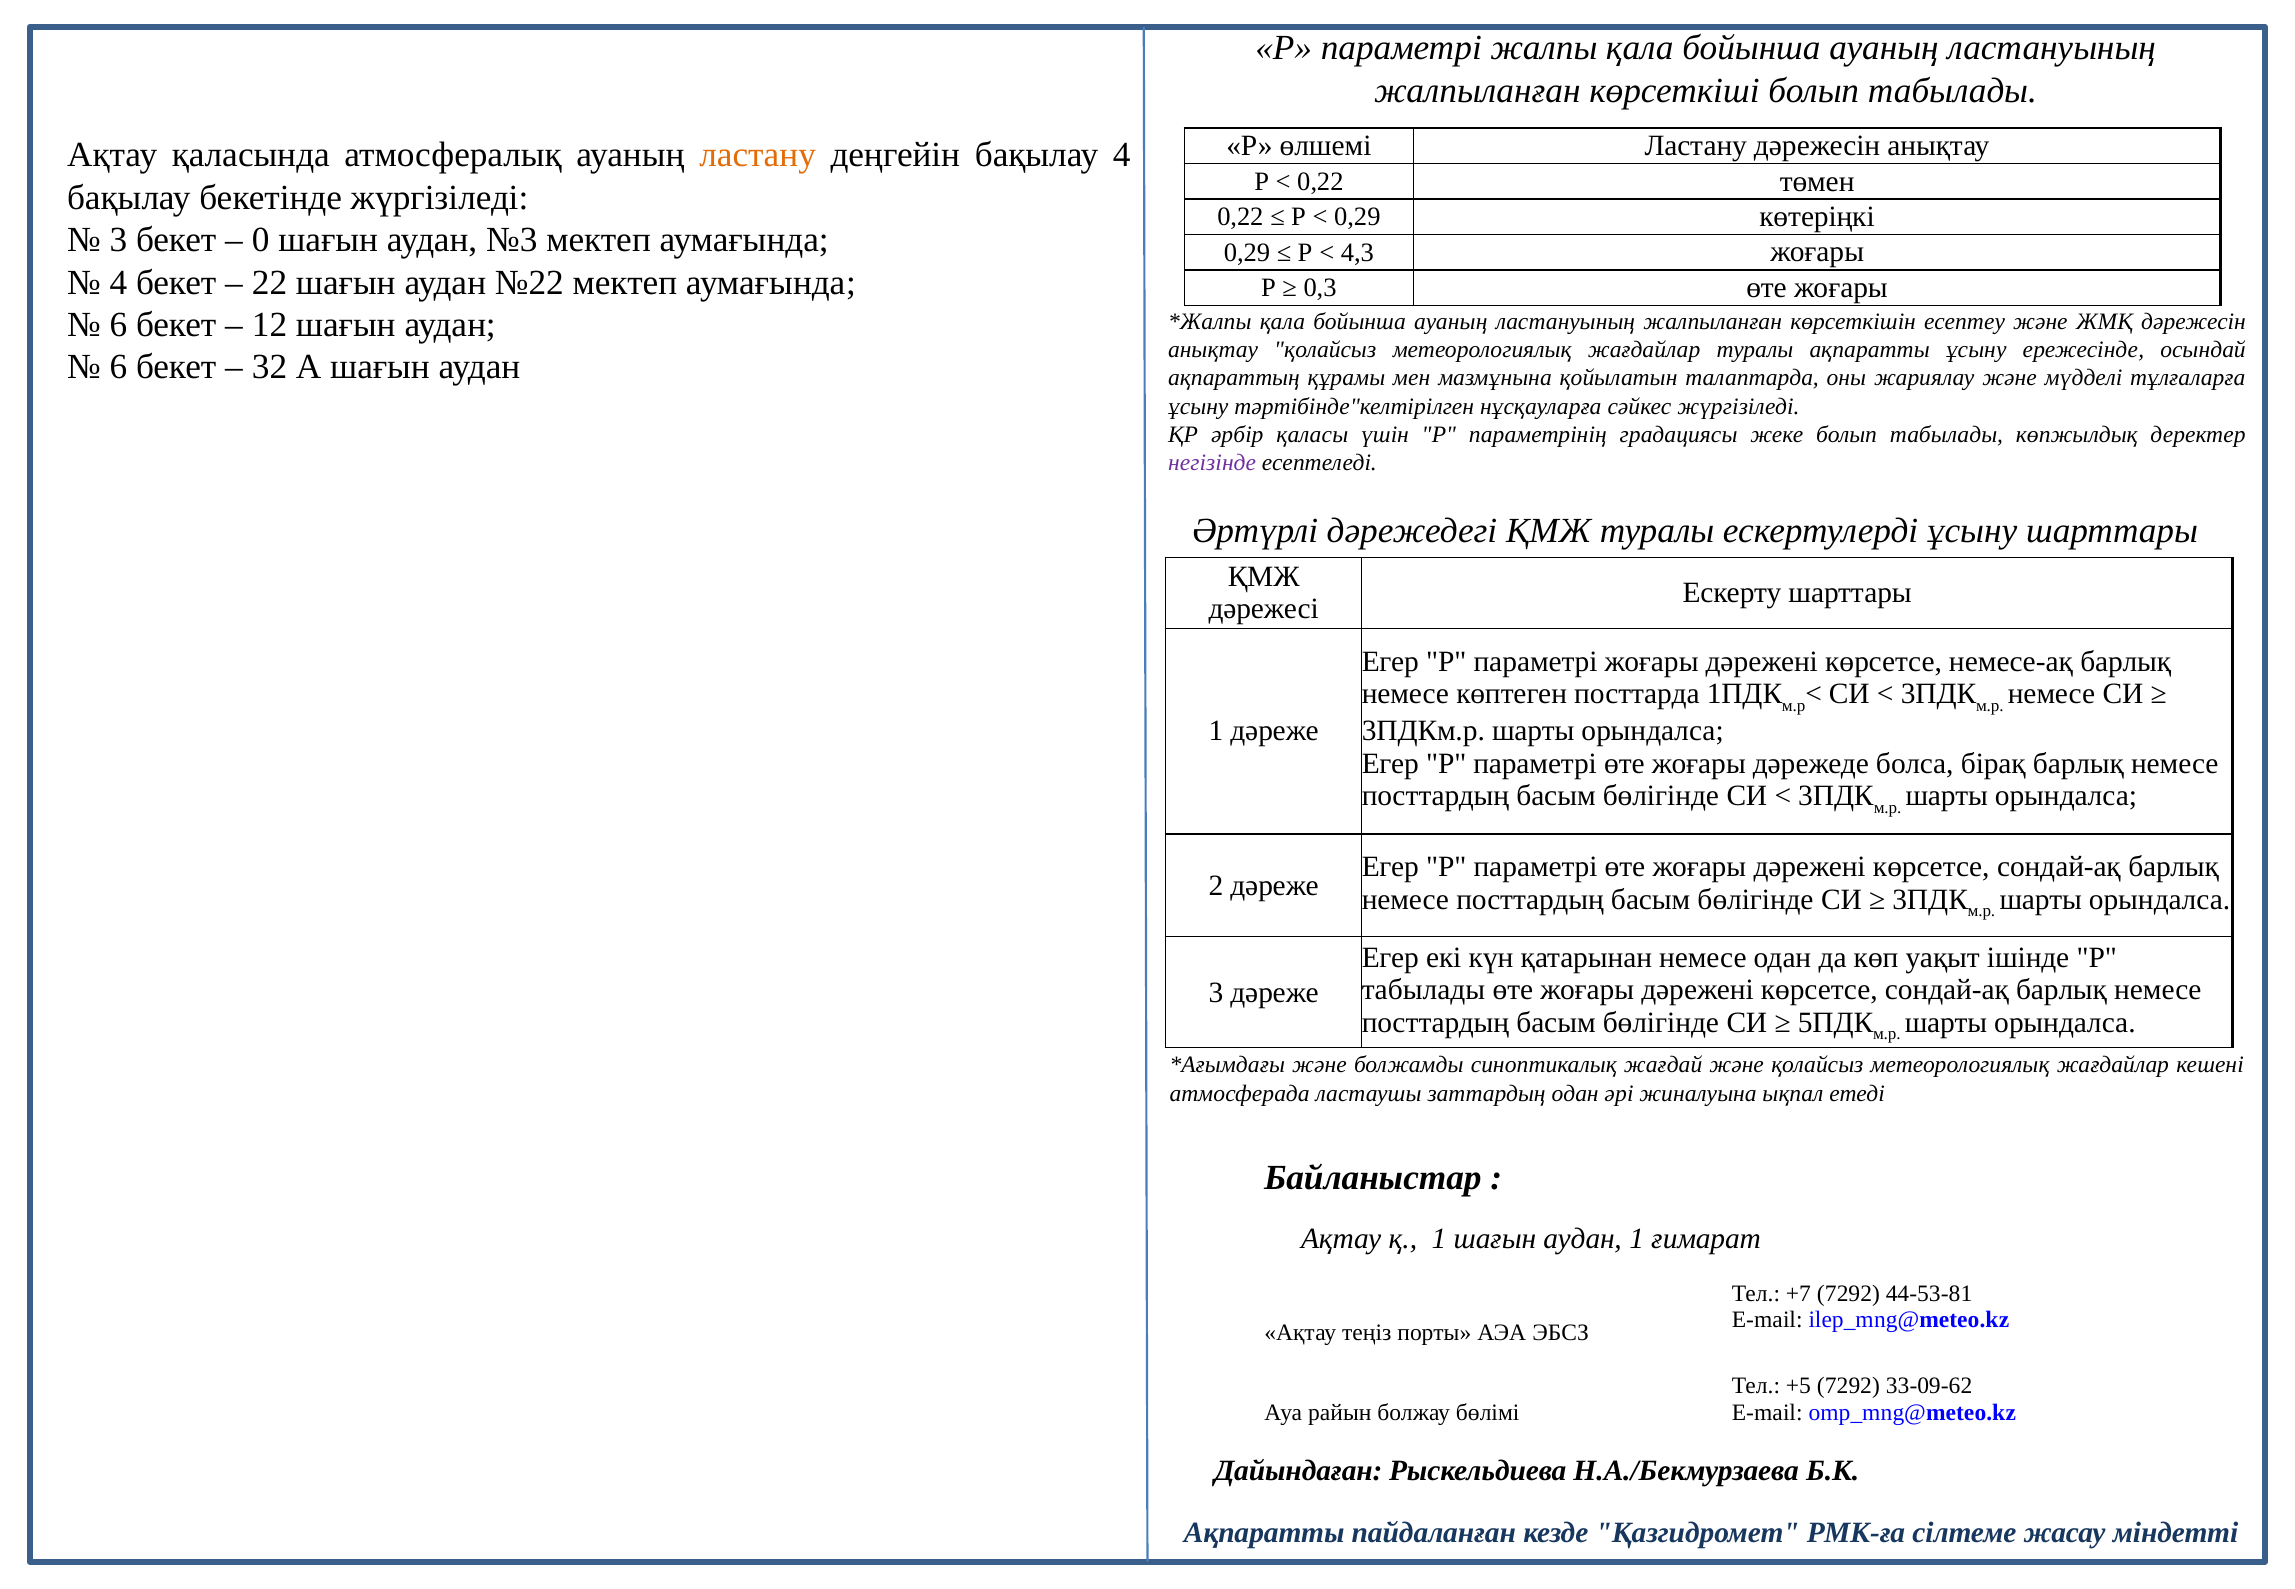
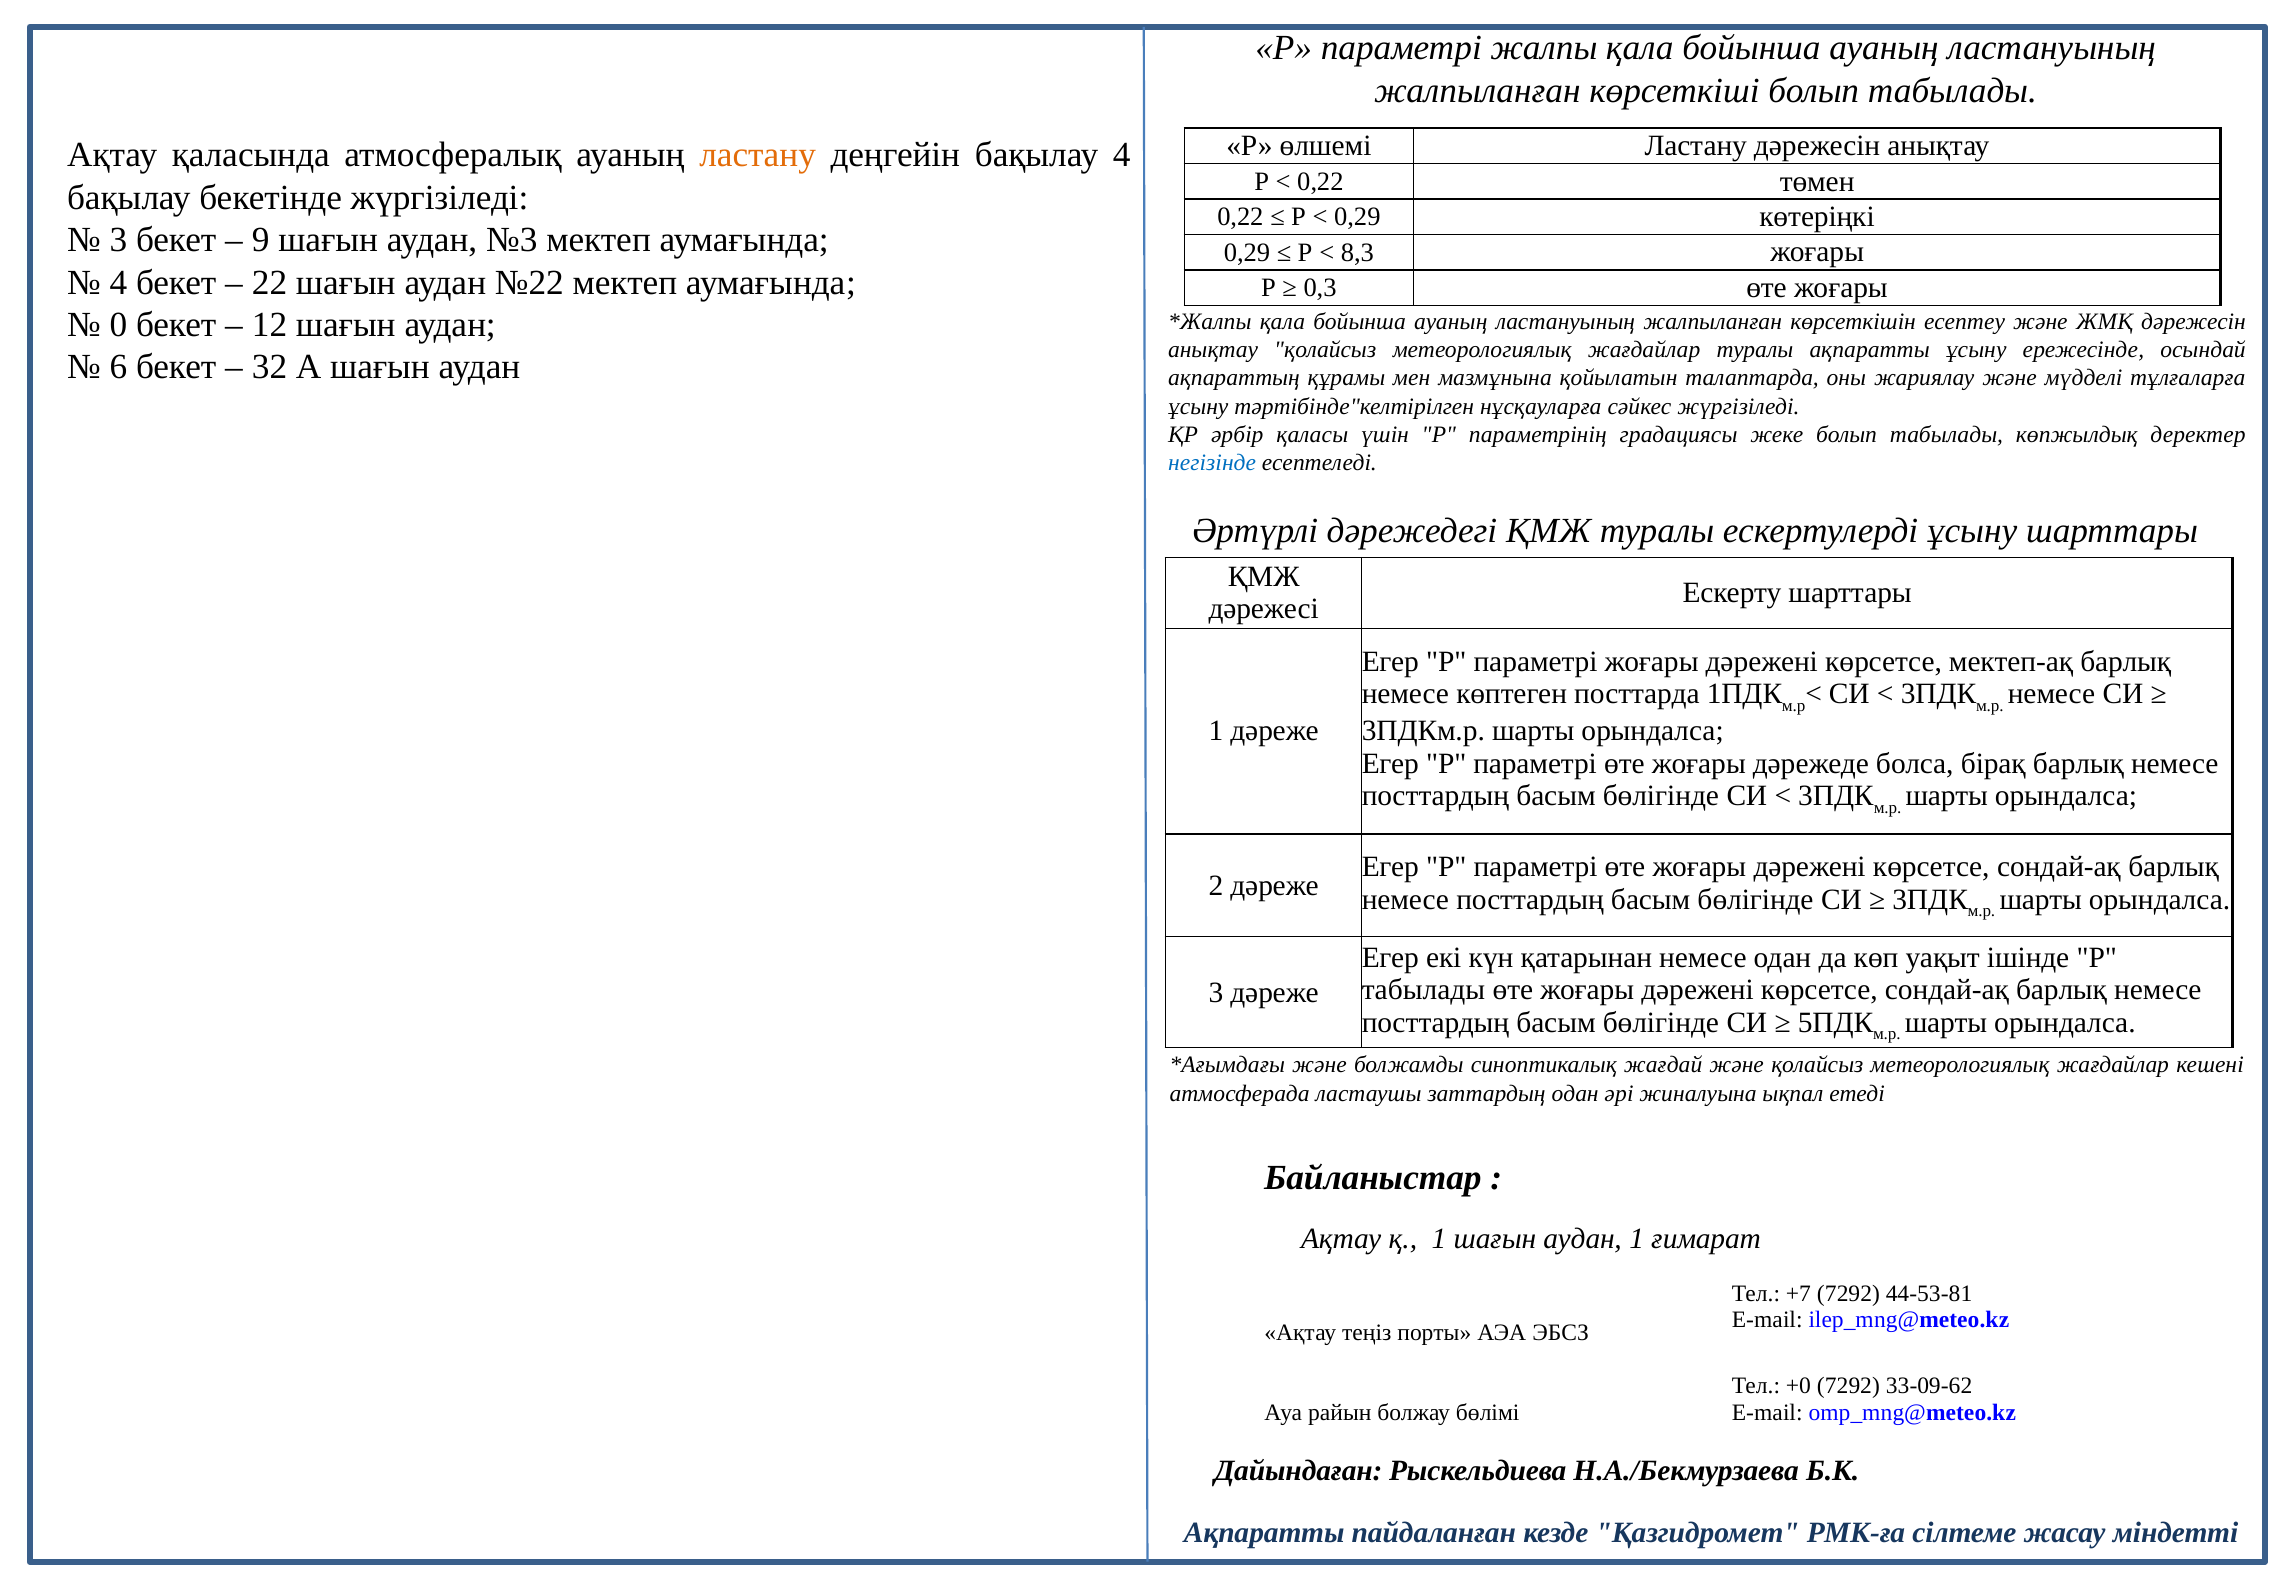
0: 0 -> 9 (261, 240)
4,3: 4,3 -> 8,3 (1357, 252)
6: 6 -> 0 (118, 325)
негізінде colour: purple -> blue (1212, 463)
немесе-ақ: немесе-ақ -> мектеп-ақ (2011, 662)
+5: +5 -> +0 (1798, 1386)
